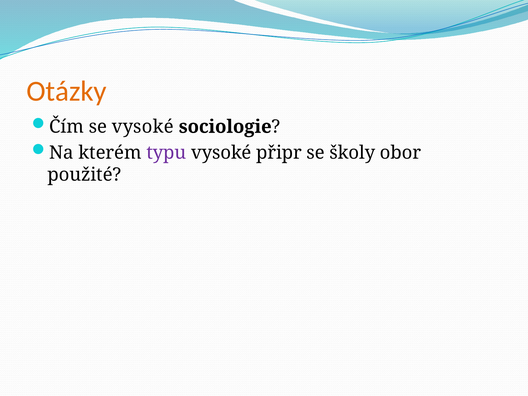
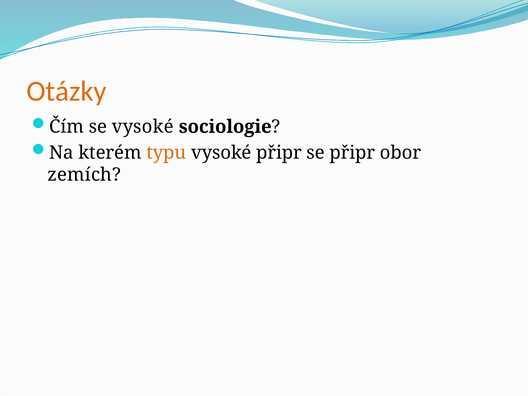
typu colour: purple -> orange (166, 153)
se školy: školy -> připr (352, 153)
použité: použité -> zemích (84, 175)
